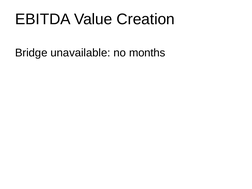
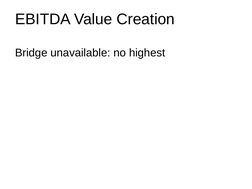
months: months -> highest (147, 53)
